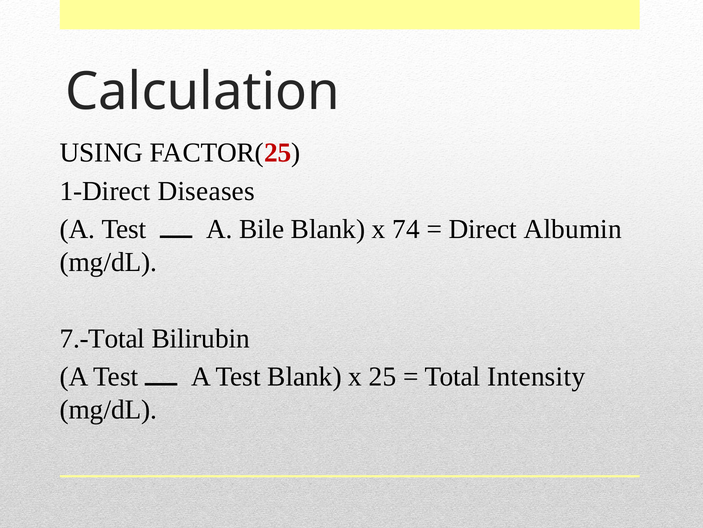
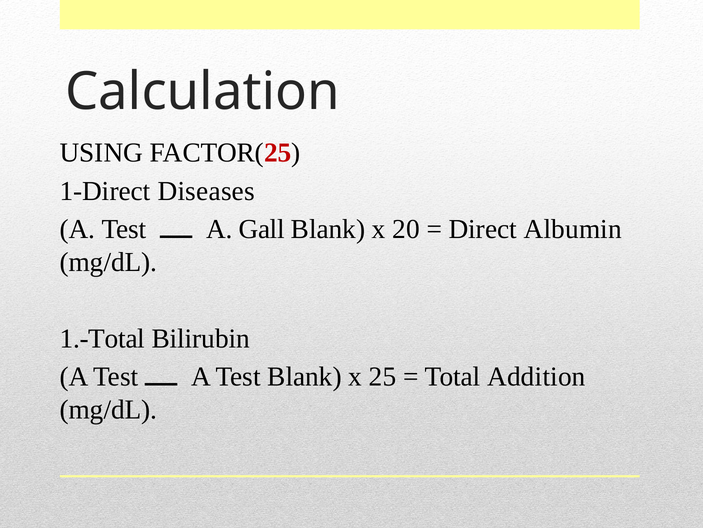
Bile: Bile -> Gall (262, 229)
74: 74 -> 20 (406, 229)
7.-Total: 7.-Total -> 1.-Total (102, 338)
Intensity: Intensity -> Addition (536, 376)
